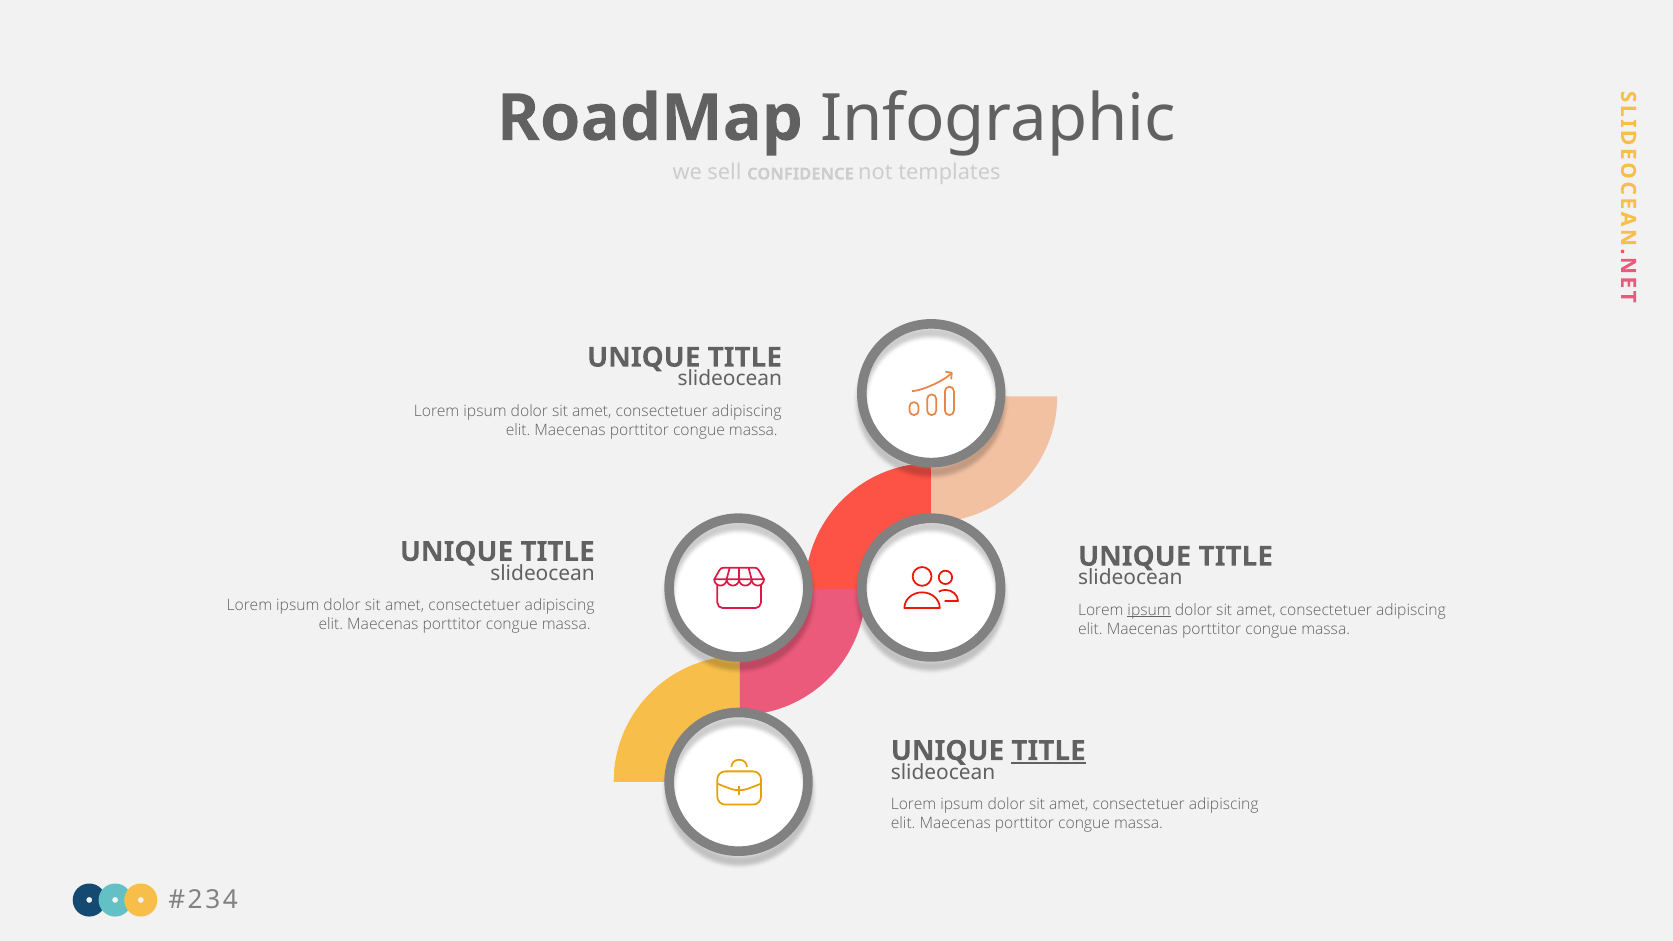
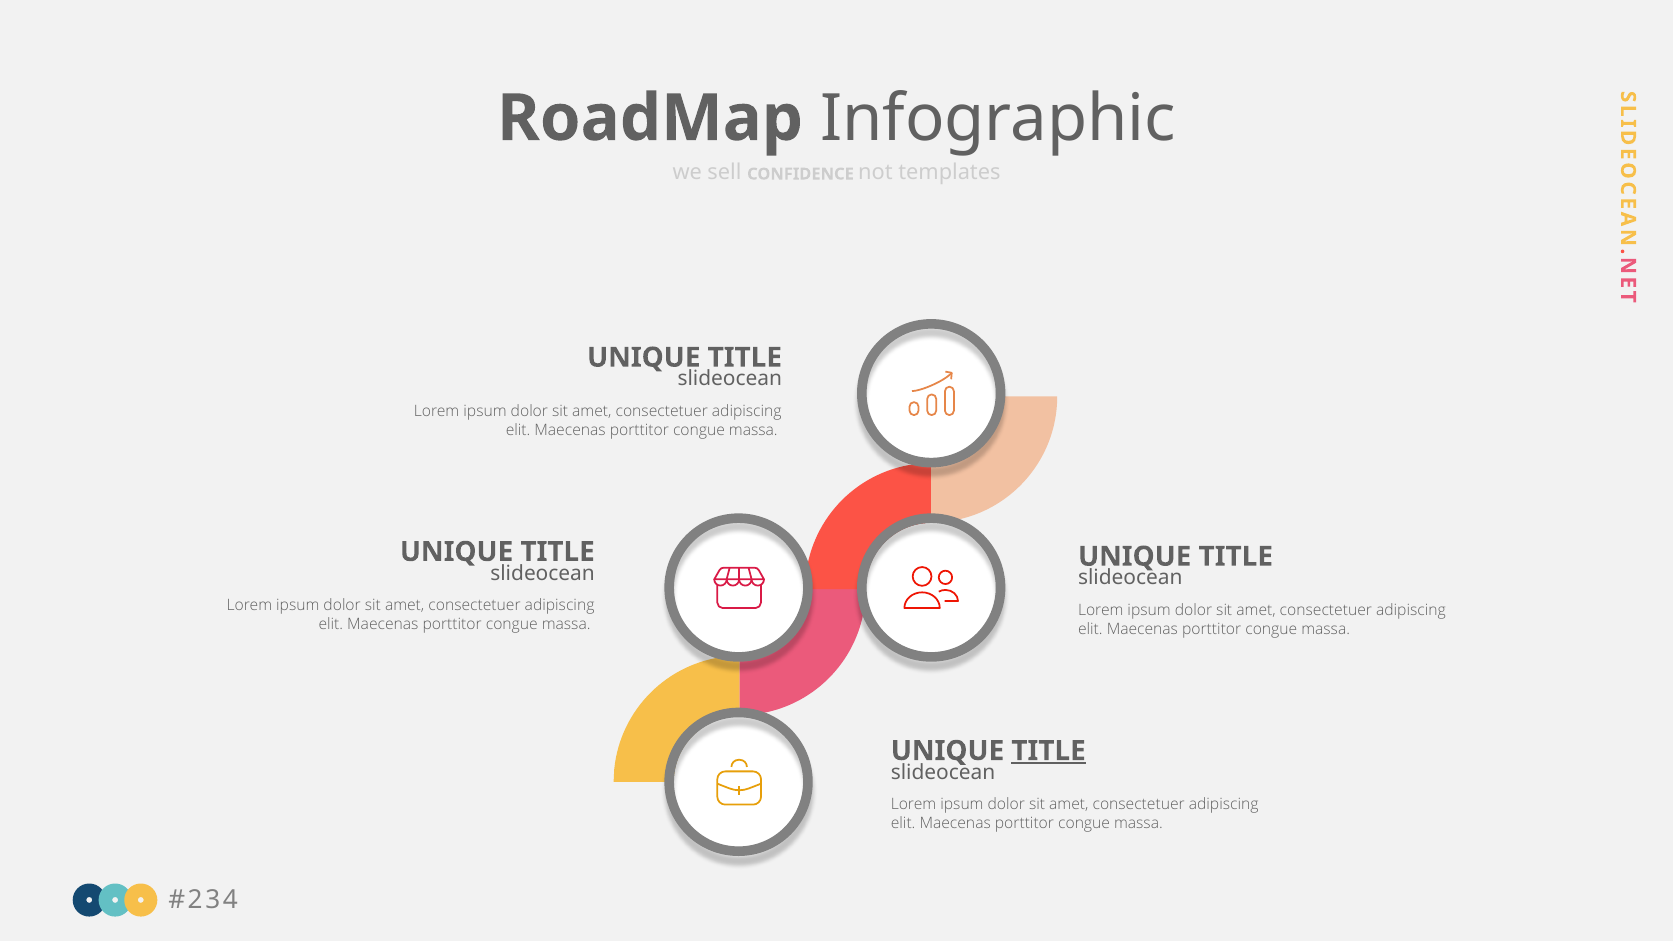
ipsum underline: present -> none (1149, 610)
